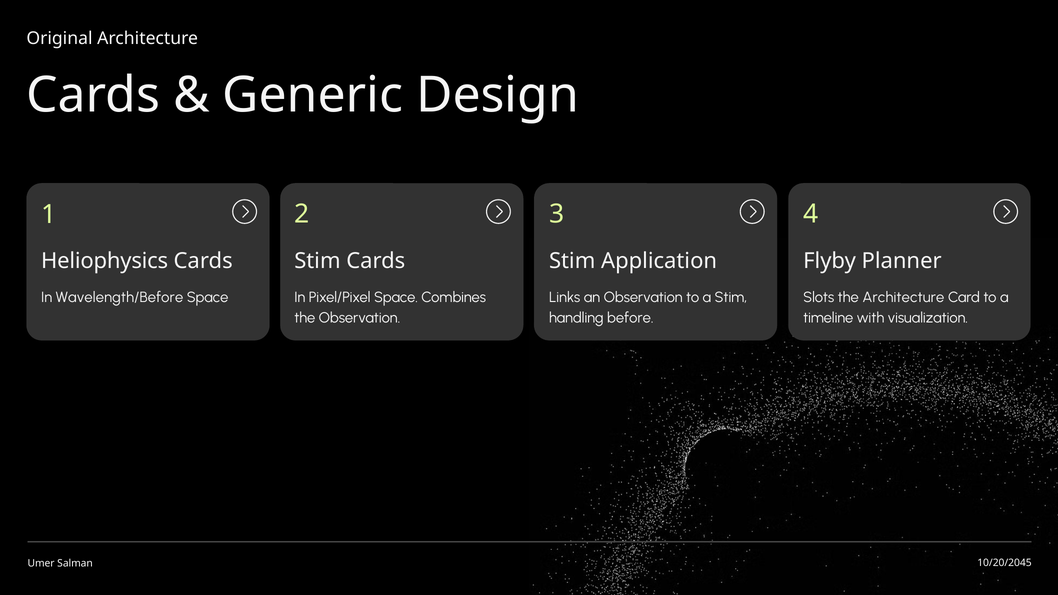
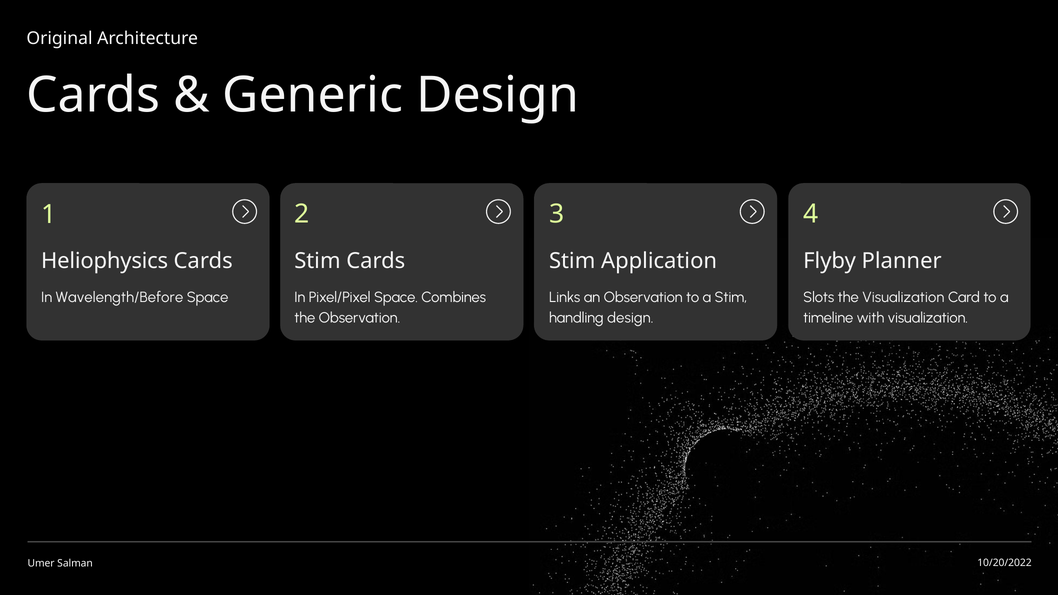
the Architecture: Architecture -> Visualization (903, 298)
handling before: before -> design (630, 318)
10/20/2045: 10/20/2045 -> 10/20/2022 (1004, 563)
